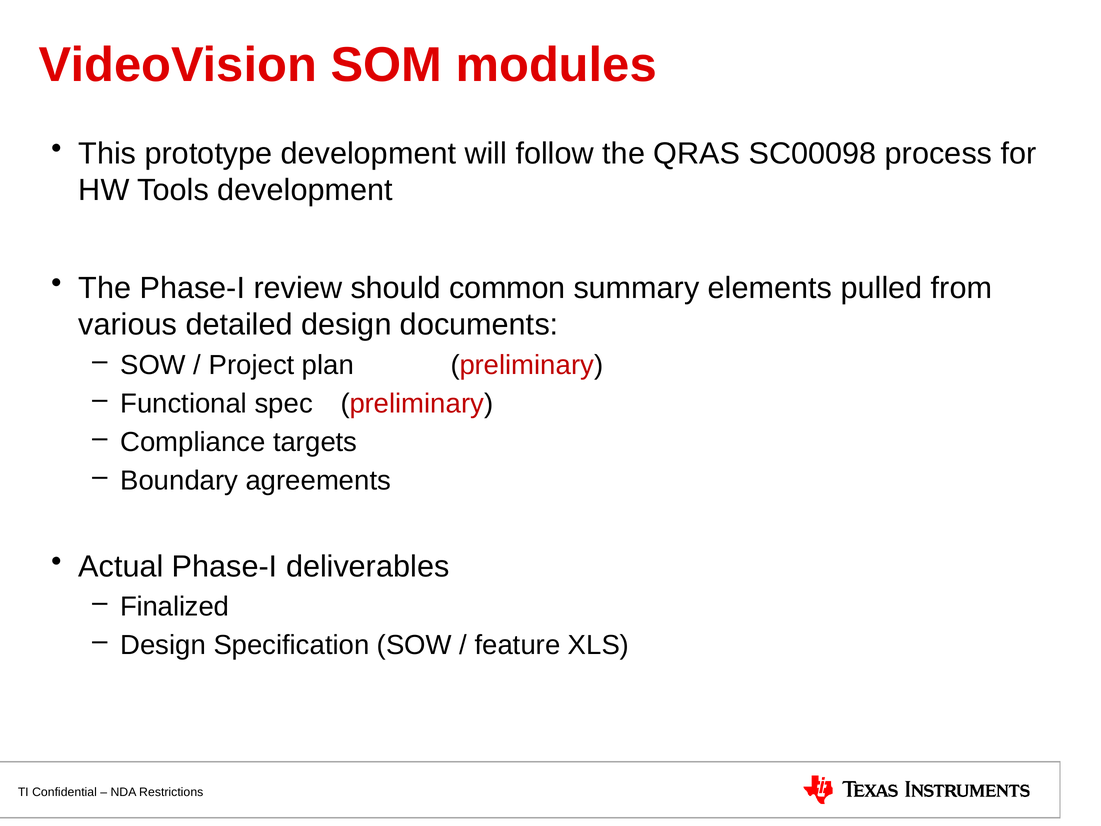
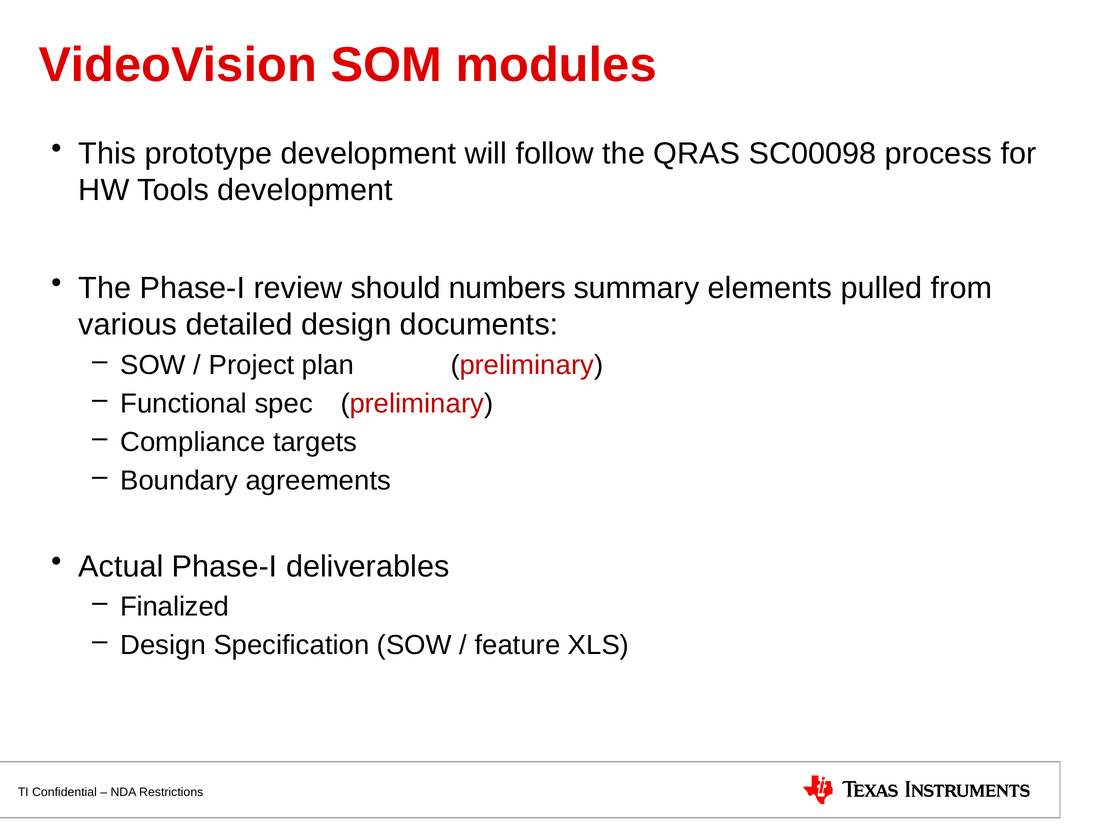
common: common -> numbers (507, 288)
